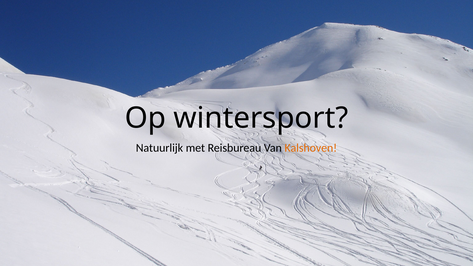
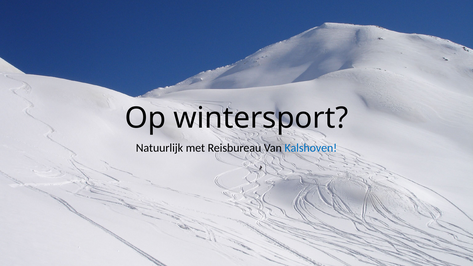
Kalshoven colour: orange -> blue (311, 148)
